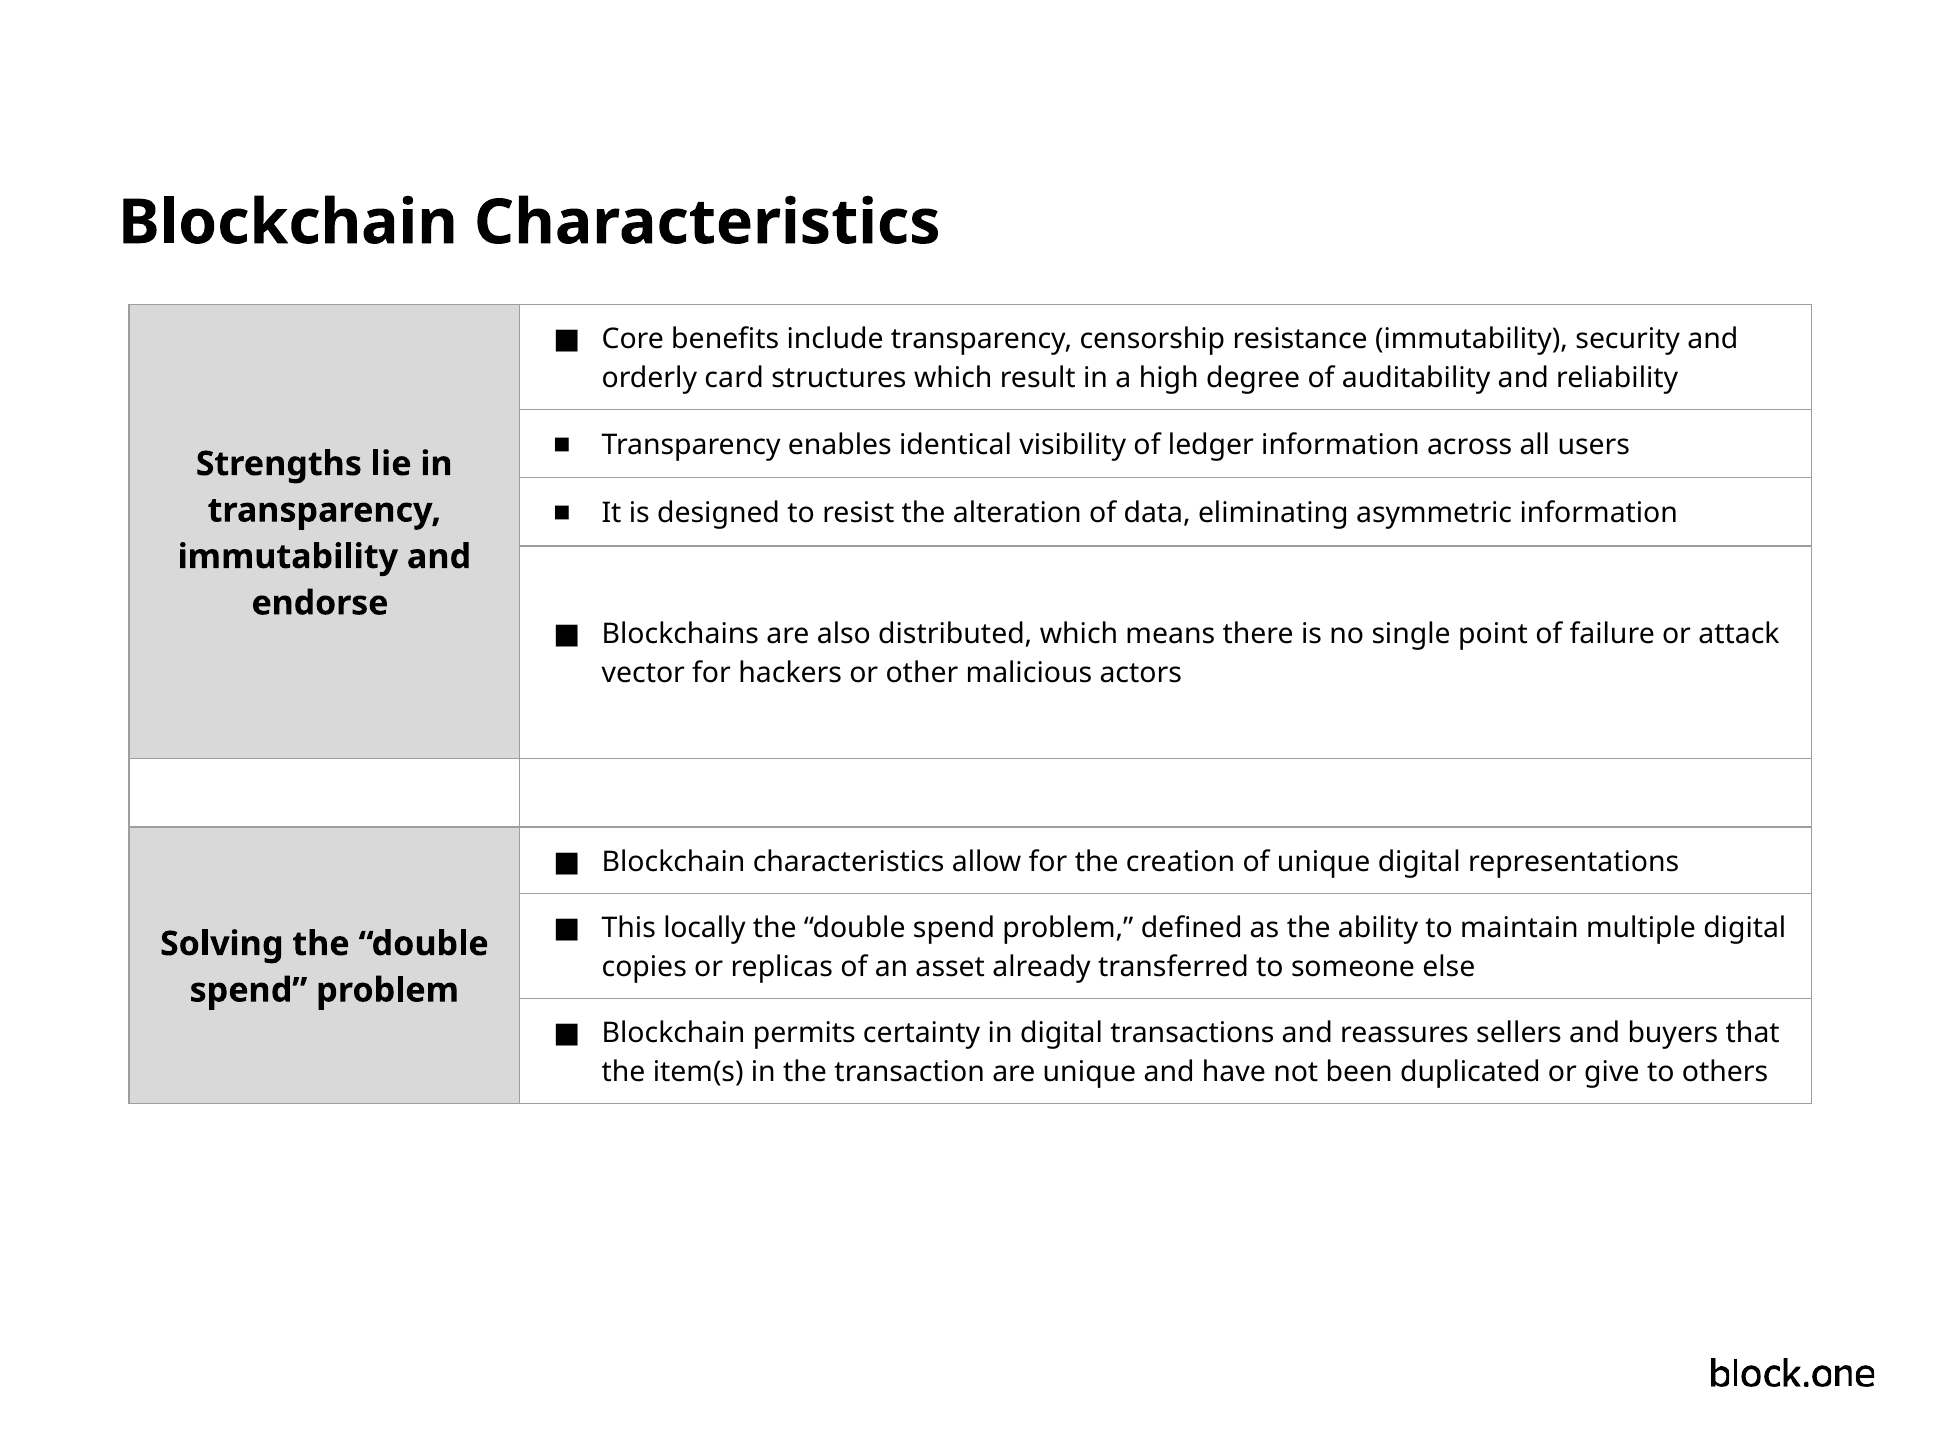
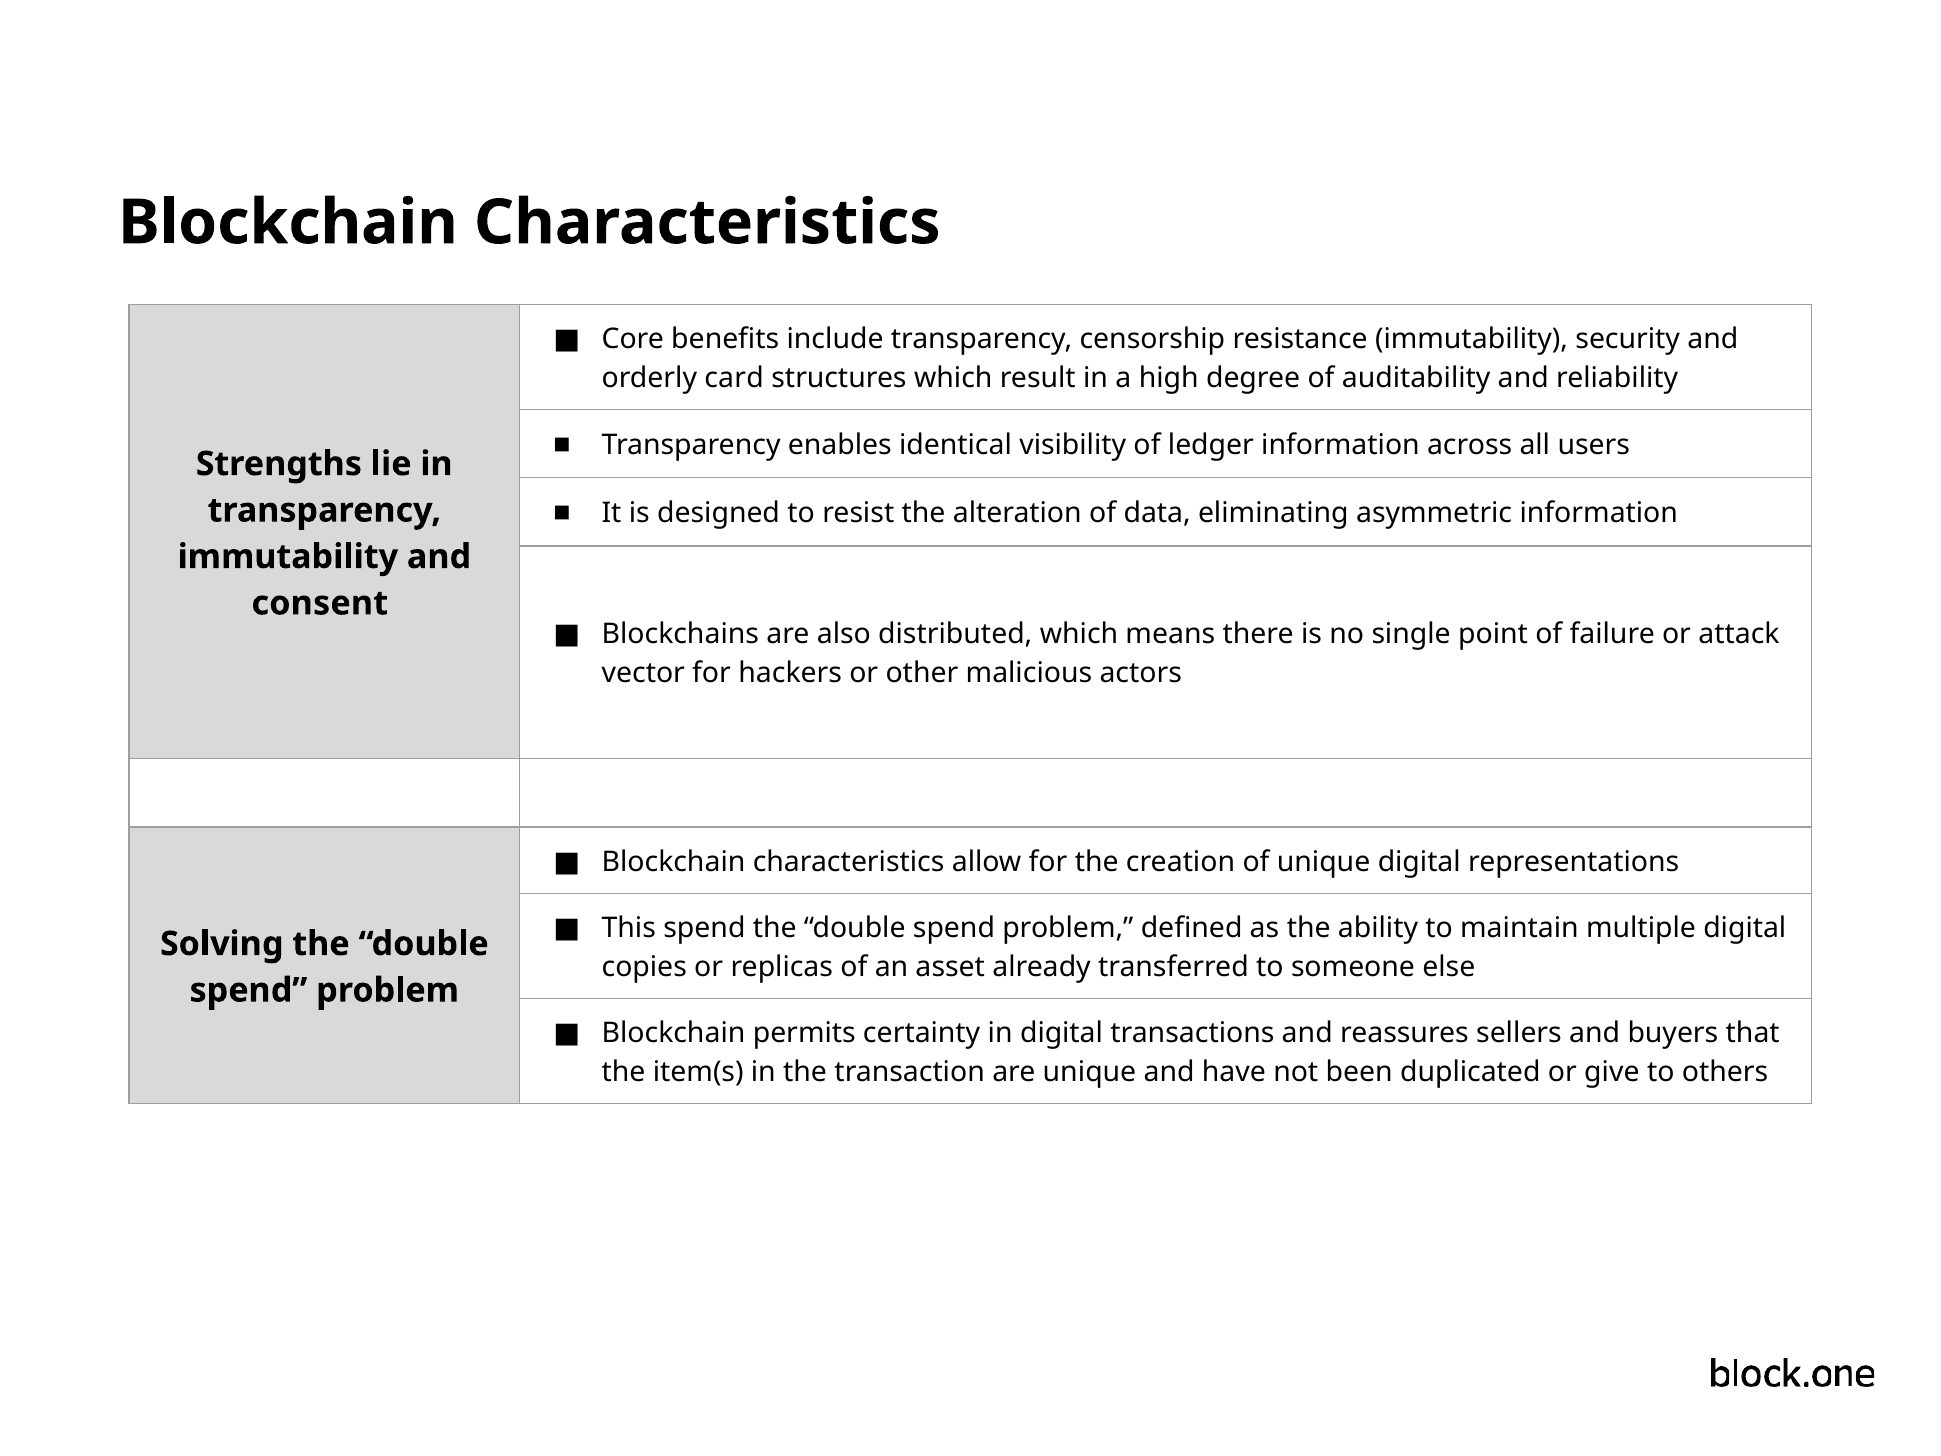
endorse: endorse -> consent (320, 603)
This locally: locally -> spend (704, 928)
